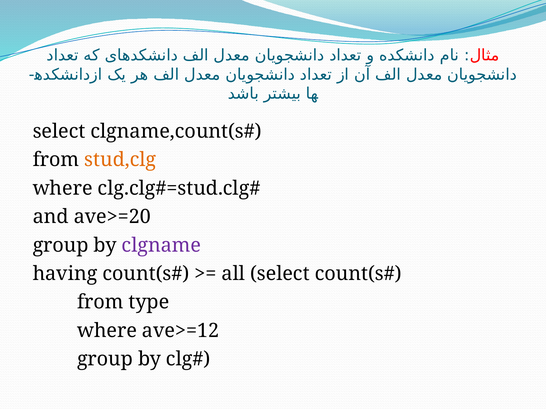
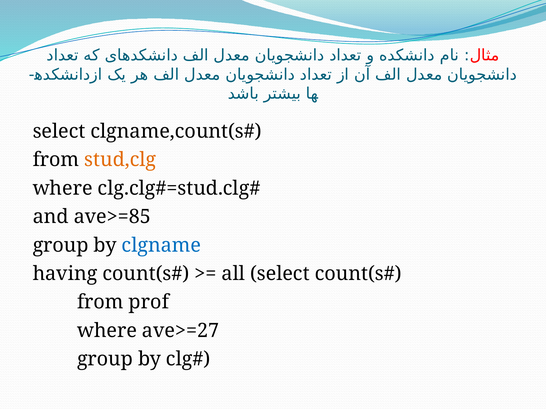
ave>=20: ave>=20 -> ave>=85 (112, 217)
clgname colour: purple -> blue (161, 245)
type: type -> prof (149, 302)
ave>=12: ave>=12 -> ave>=27 (181, 331)
